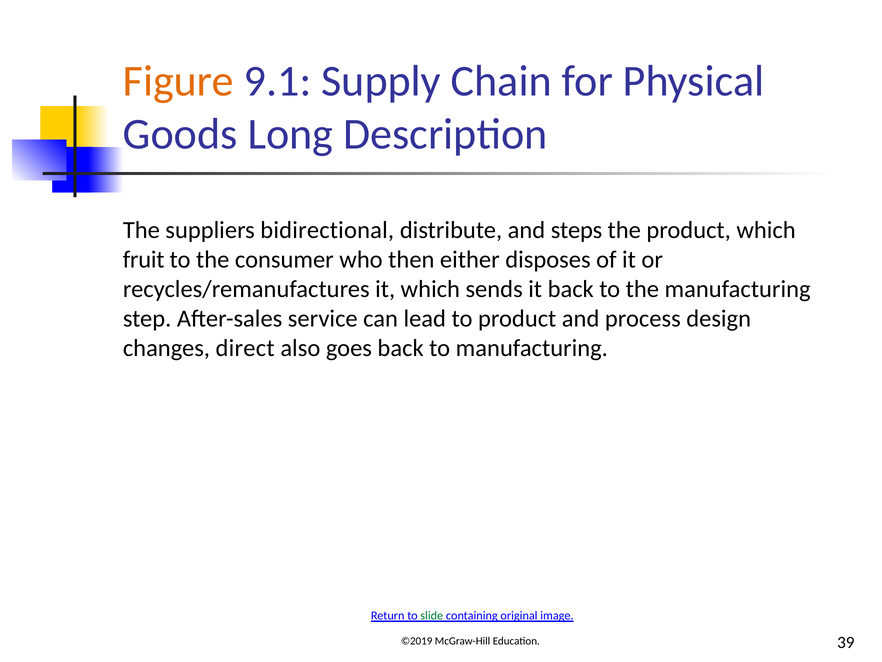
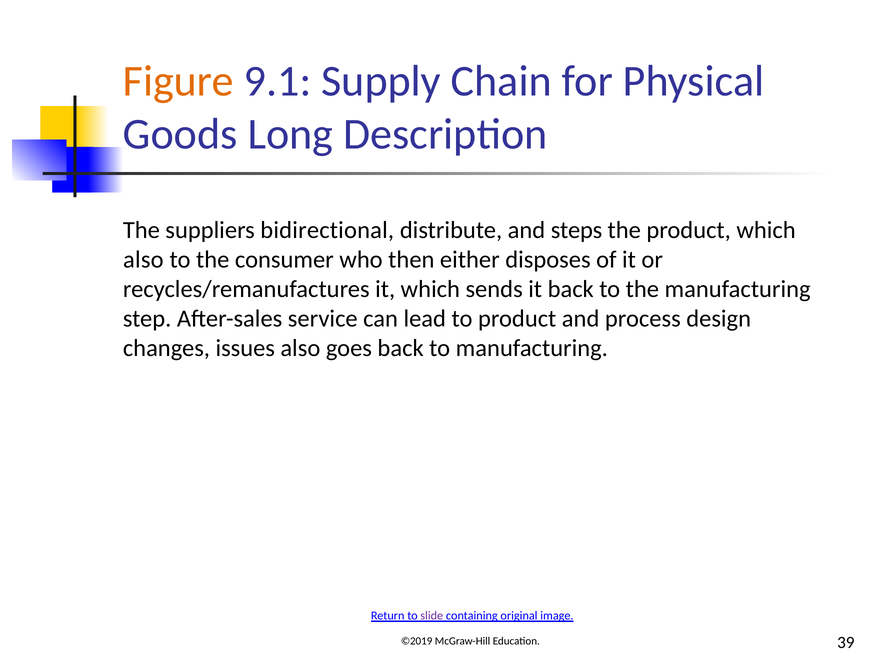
fruit: fruit -> also (143, 260)
direct: direct -> issues (245, 348)
slide colour: green -> purple (432, 615)
